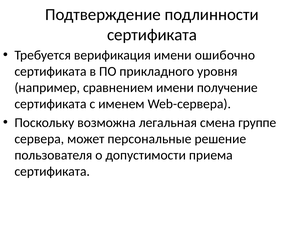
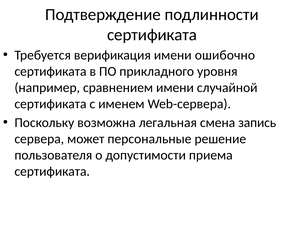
получение: получение -> случайной (227, 88)
группе: группе -> запись (257, 123)
